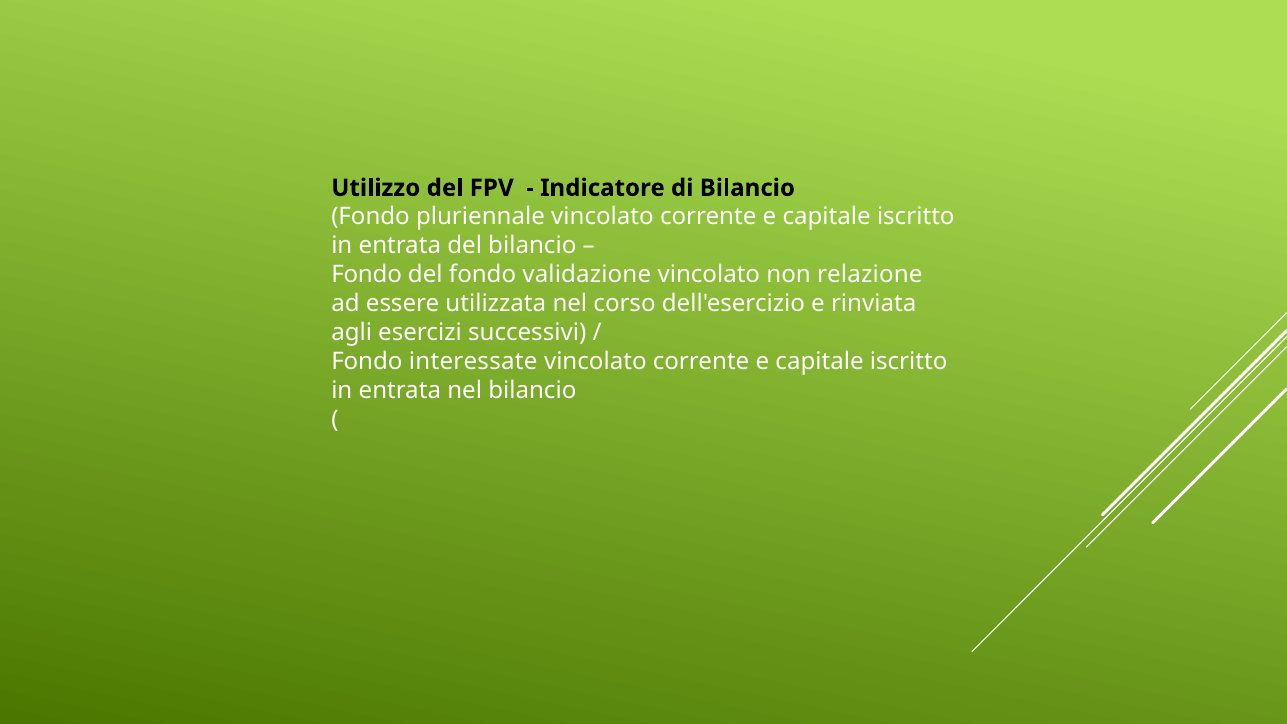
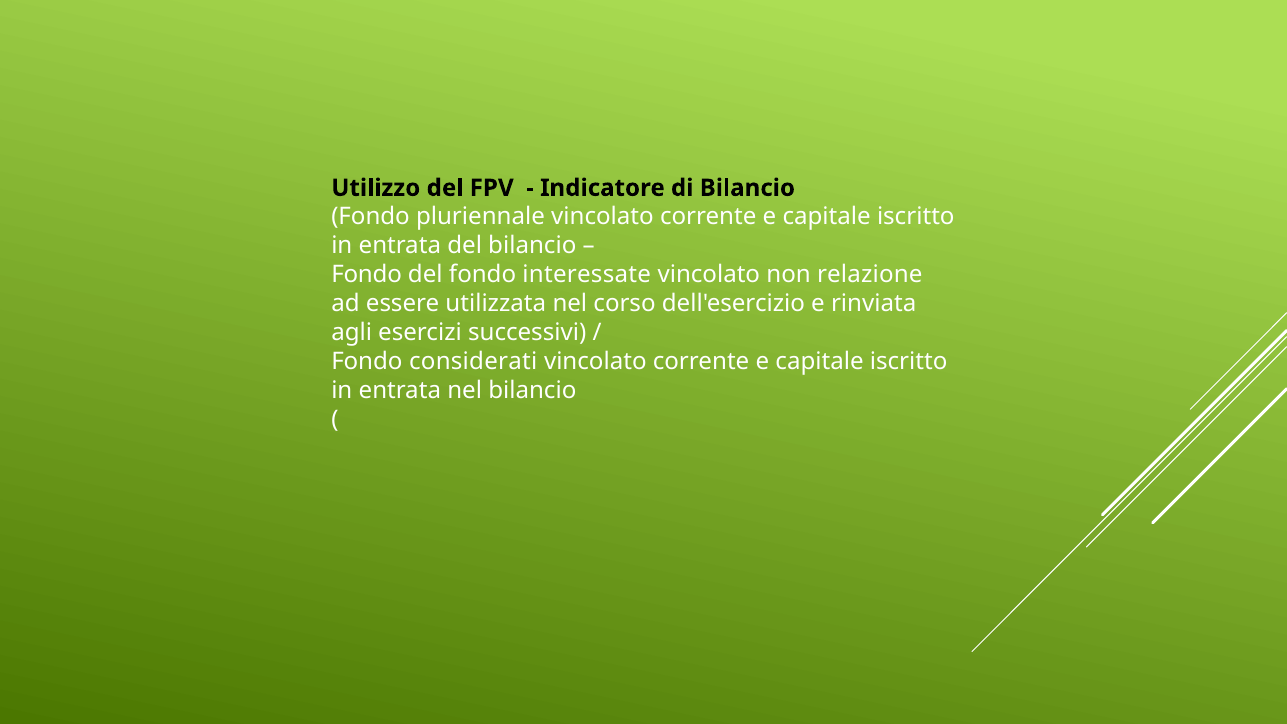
validazione: validazione -> interessate (587, 275)
interessate: interessate -> considerati (473, 362)
